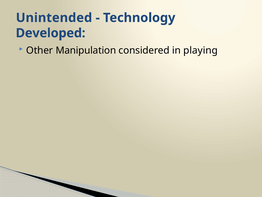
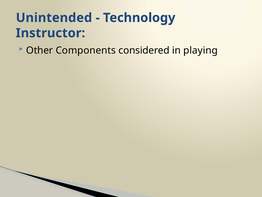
Developed: Developed -> Instructor (50, 33)
Manipulation: Manipulation -> Components (86, 50)
